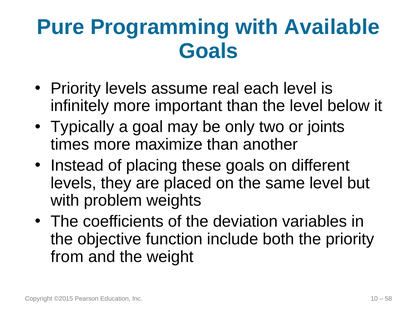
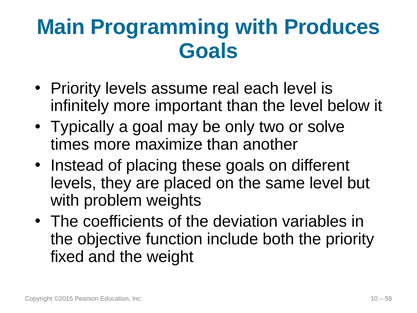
Pure: Pure -> Main (61, 27)
Available: Available -> Produces (332, 27)
joints: joints -> solve (326, 127)
from: from -> fixed (67, 256)
